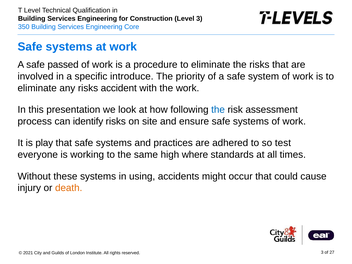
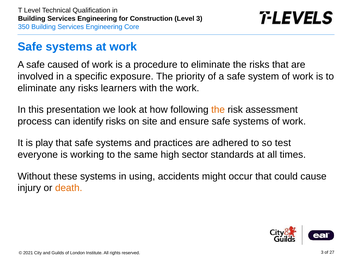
passed: passed -> caused (63, 65)
introduce: introduce -> exposure (132, 76)
accident: accident -> learners (119, 88)
the colour: blue -> orange (218, 110)
where: where -> sector (195, 155)
